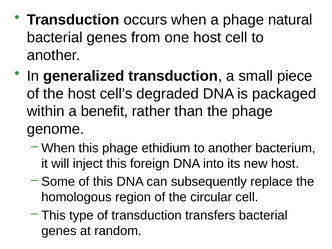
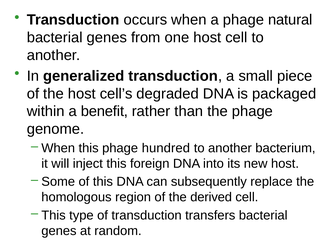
ethidium: ethidium -> hundred (166, 148)
circular: circular -> derived (211, 197)
